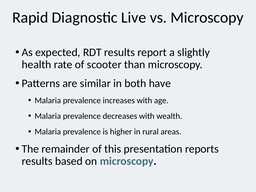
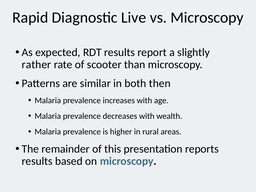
health: health -> rather (36, 65)
have: have -> then (160, 83)
